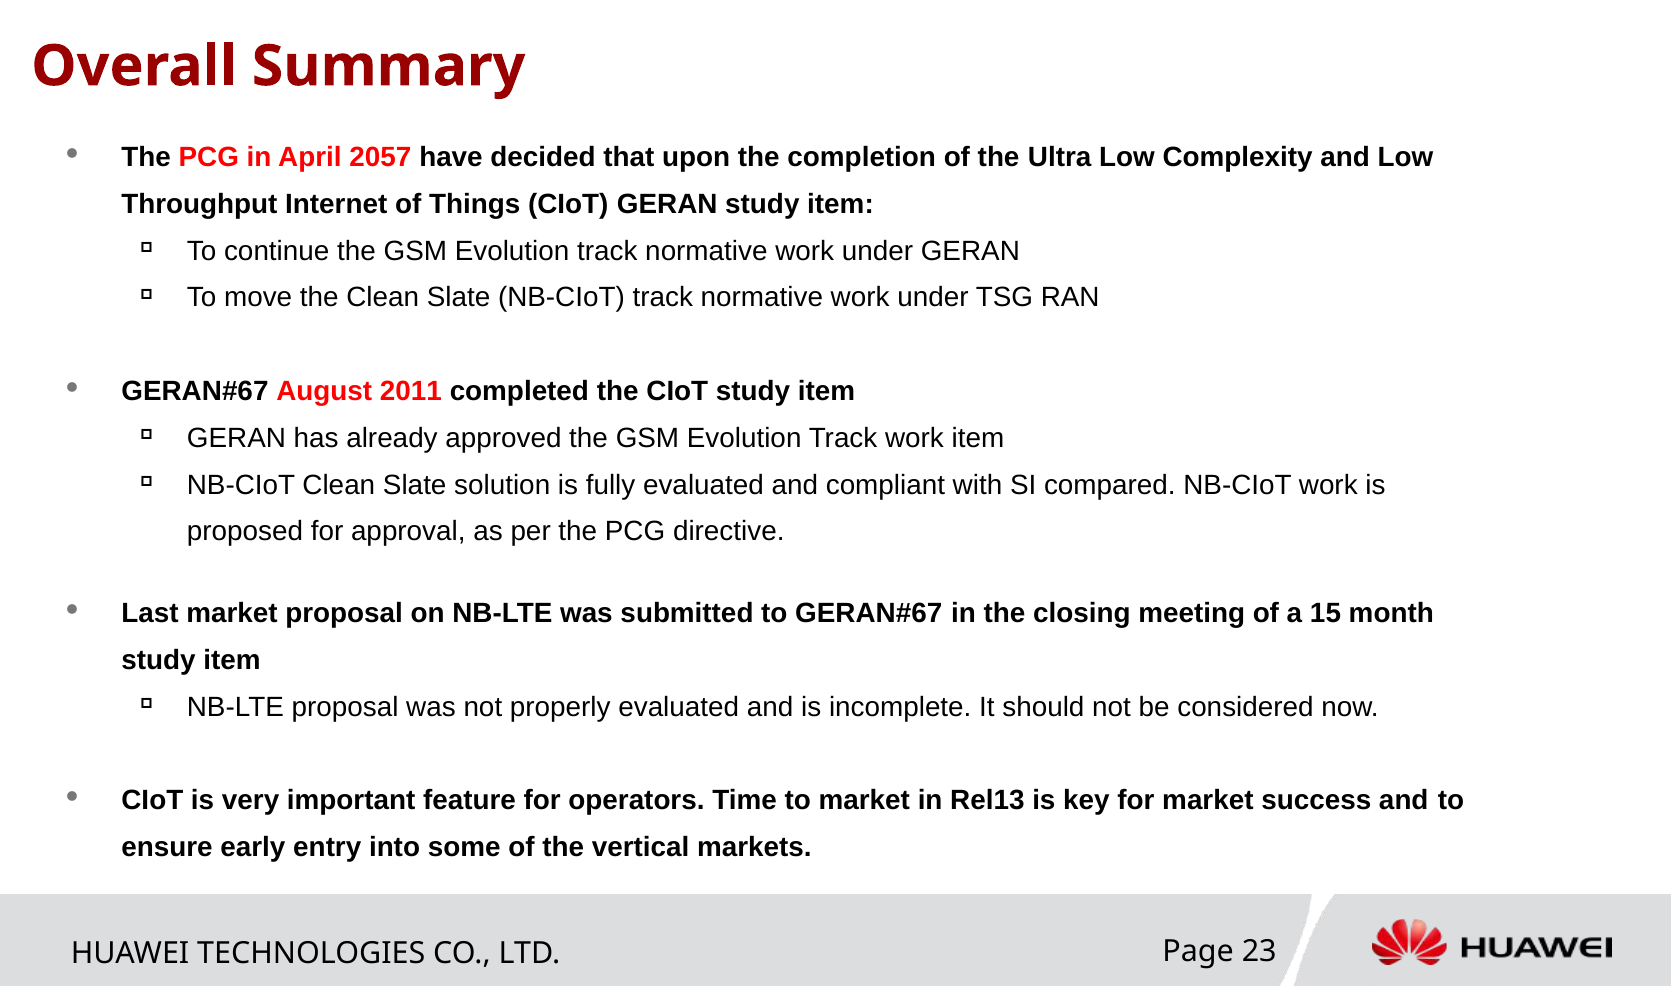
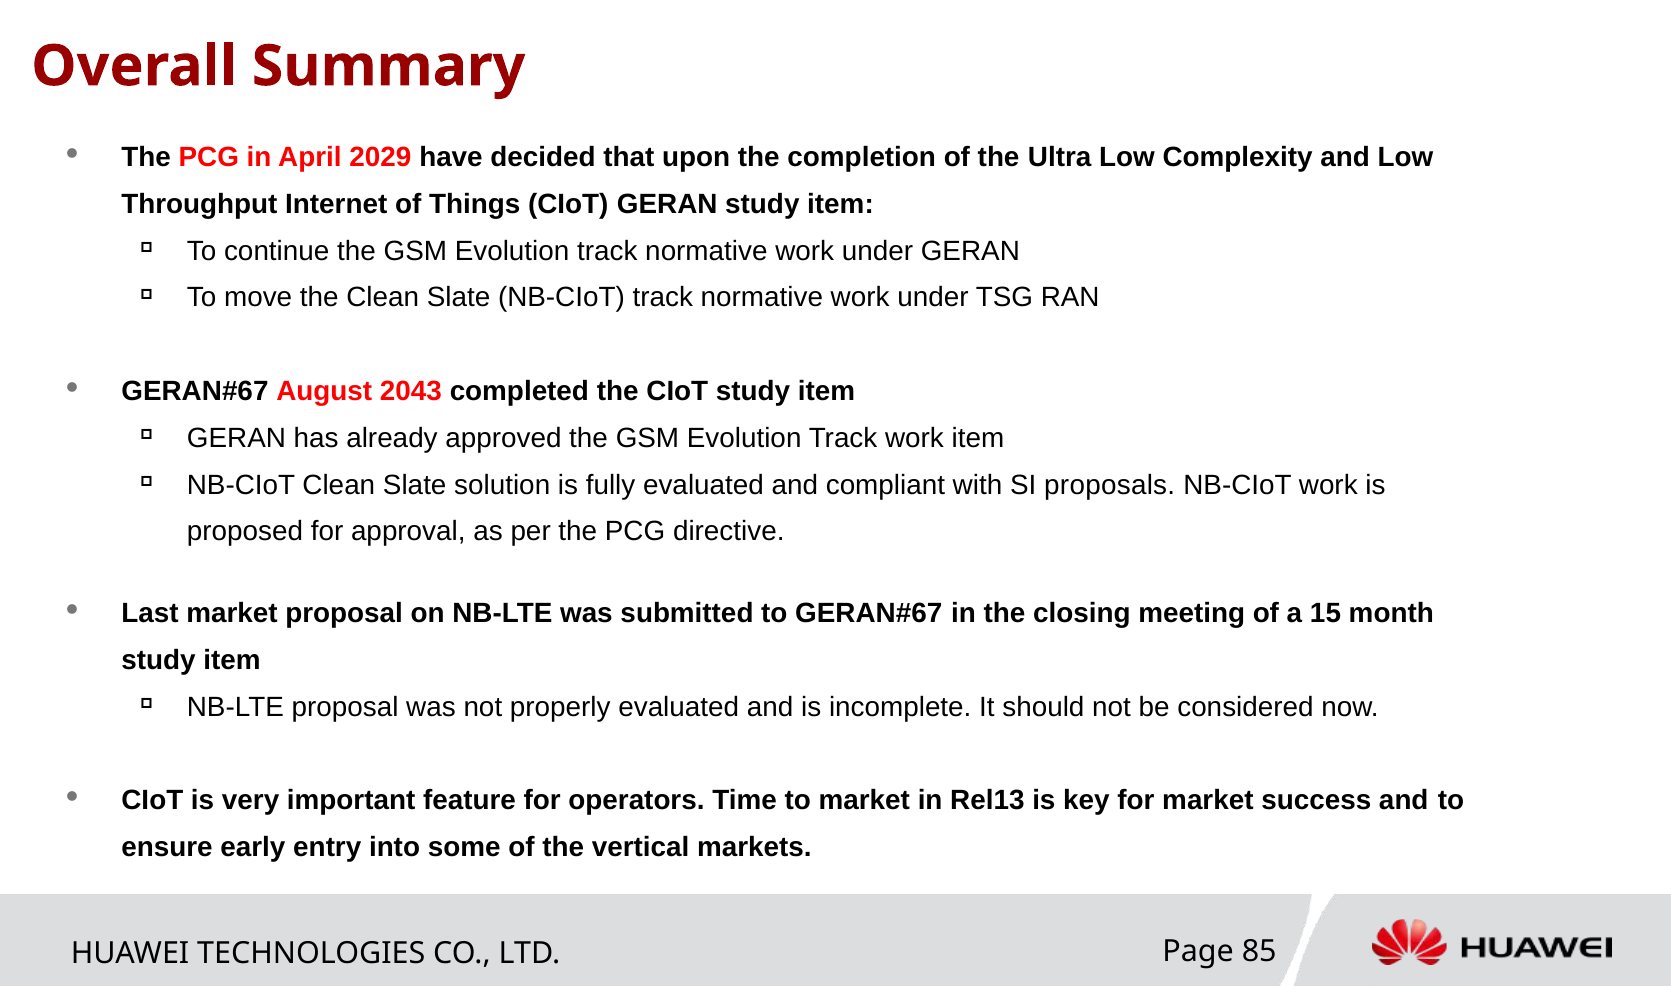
2057: 2057 -> 2029 (380, 157)
2011: 2011 -> 2043 (411, 391)
compared: compared -> proposals (1110, 485)
23: 23 -> 85 (1259, 951)
